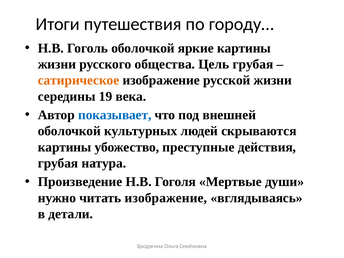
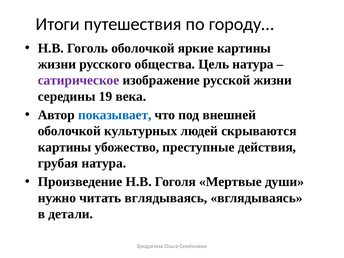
Цель грубая: грубая -> натура (253, 64)
сатирическое colour: orange -> purple (79, 80)
читать изображение: изображение -> вглядываясь (166, 198)
